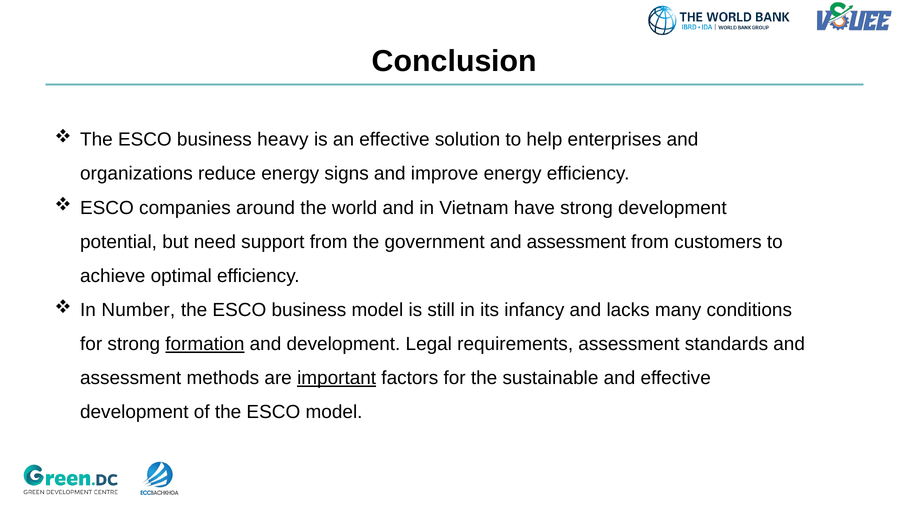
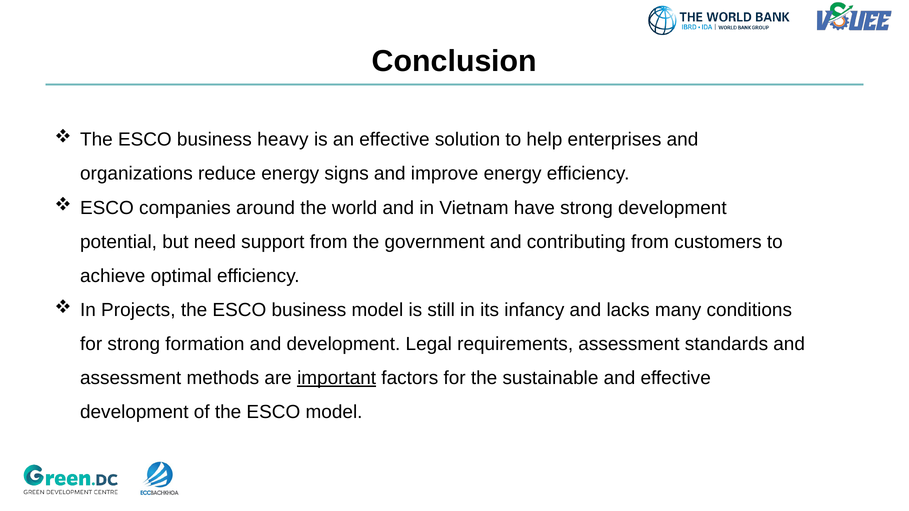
government and assessment: assessment -> contributing (576, 242)
Number: Number -> Projects (138, 310)
formation underline: present -> none (205, 344)
